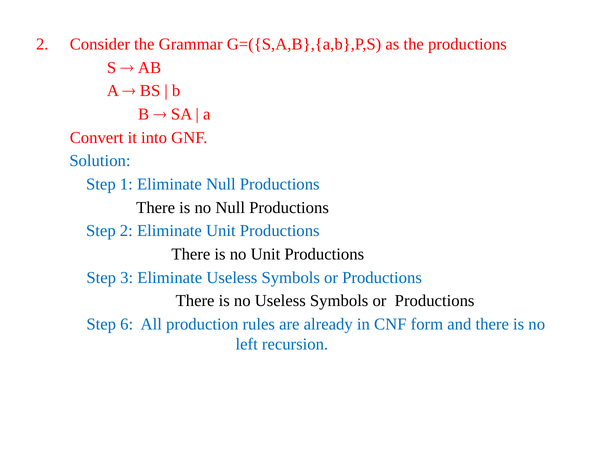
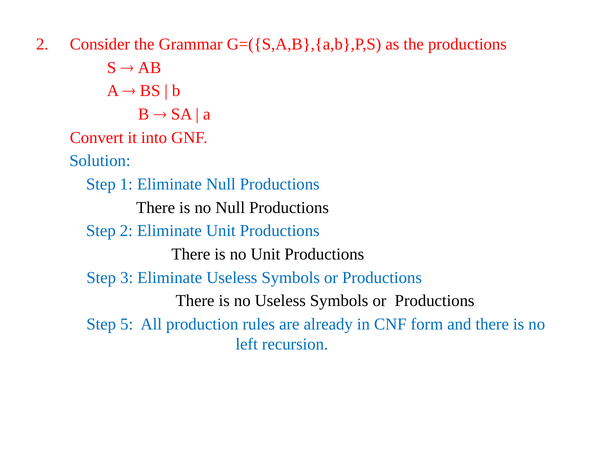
6: 6 -> 5 (127, 324)
